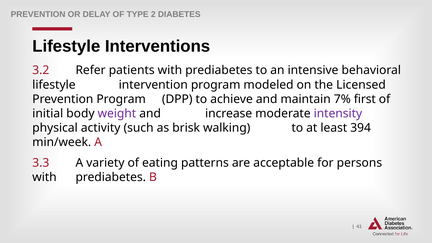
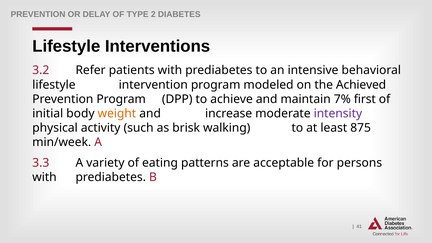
Licensed: Licensed -> Achieved (361, 85)
weight colour: purple -> orange (117, 114)
394: 394 -> 875 (361, 128)
